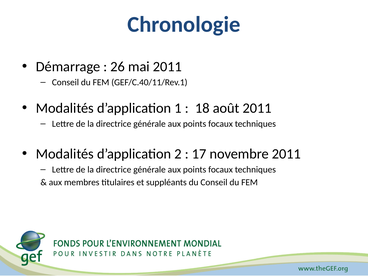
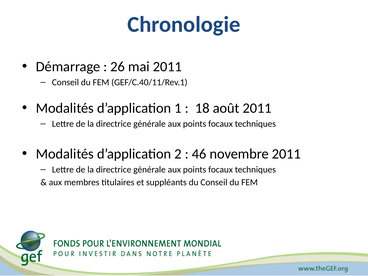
17: 17 -> 46 (199, 154)
